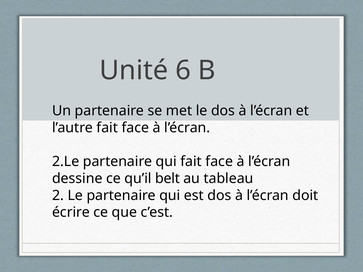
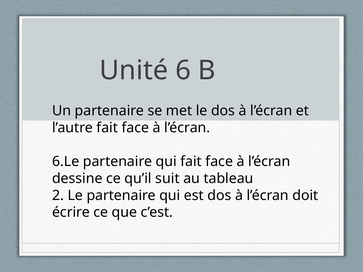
2.Le: 2.Le -> 6.Le (66, 162)
belt: belt -> suit (167, 179)
